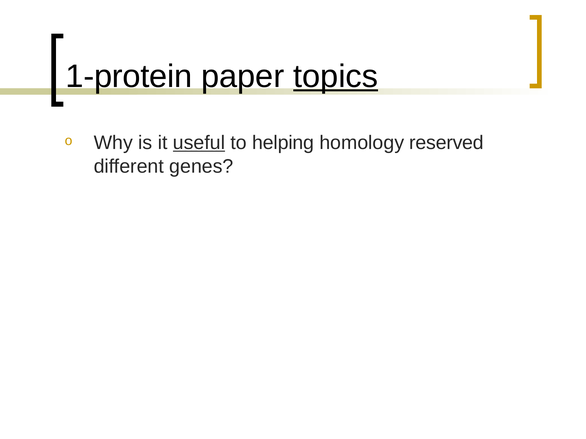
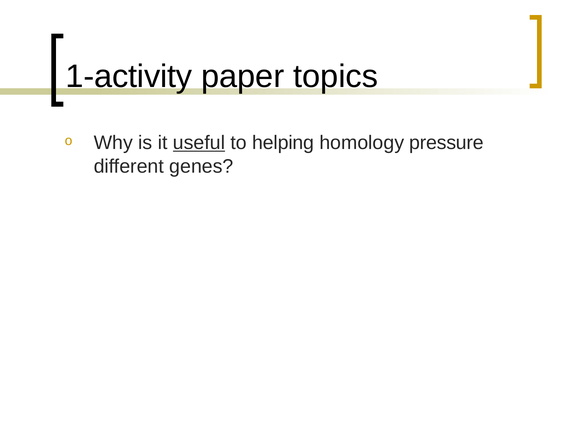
1-protein: 1-protein -> 1-activity (129, 77)
topics underline: present -> none (336, 77)
reserved: reserved -> pressure (447, 143)
